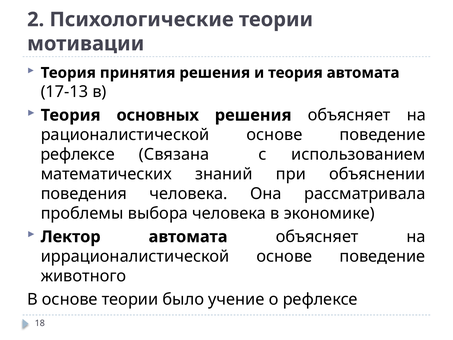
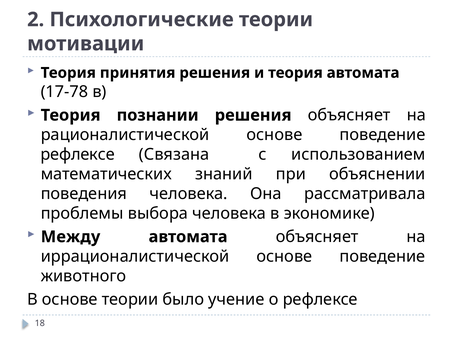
17-13: 17-13 -> 17-78 (64, 92)
основных: основных -> познании (158, 115)
Лектор: Лектор -> Между (71, 237)
